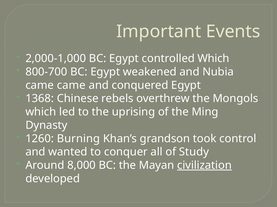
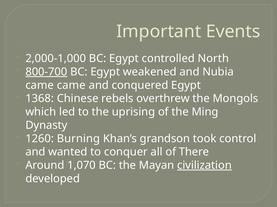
controlled Which: Which -> North (213, 59)
800-700 underline: none -> present (46, 72)
Study: Study -> There (194, 152)
8,000: 8,000 -> 1,070 (82, 166)
